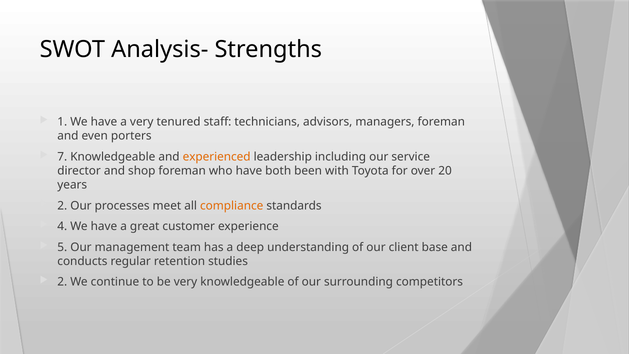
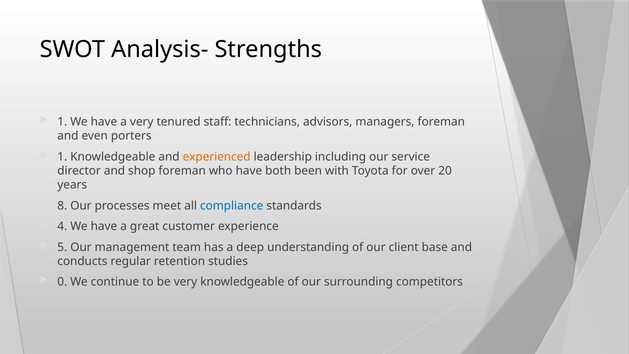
7: 7 -> 1 (62, 157)
2: 2 -> 8 (62, 206)
compliance colour: orange -> blue (232, 206)
2: 2 -> 0 (62, 282)
